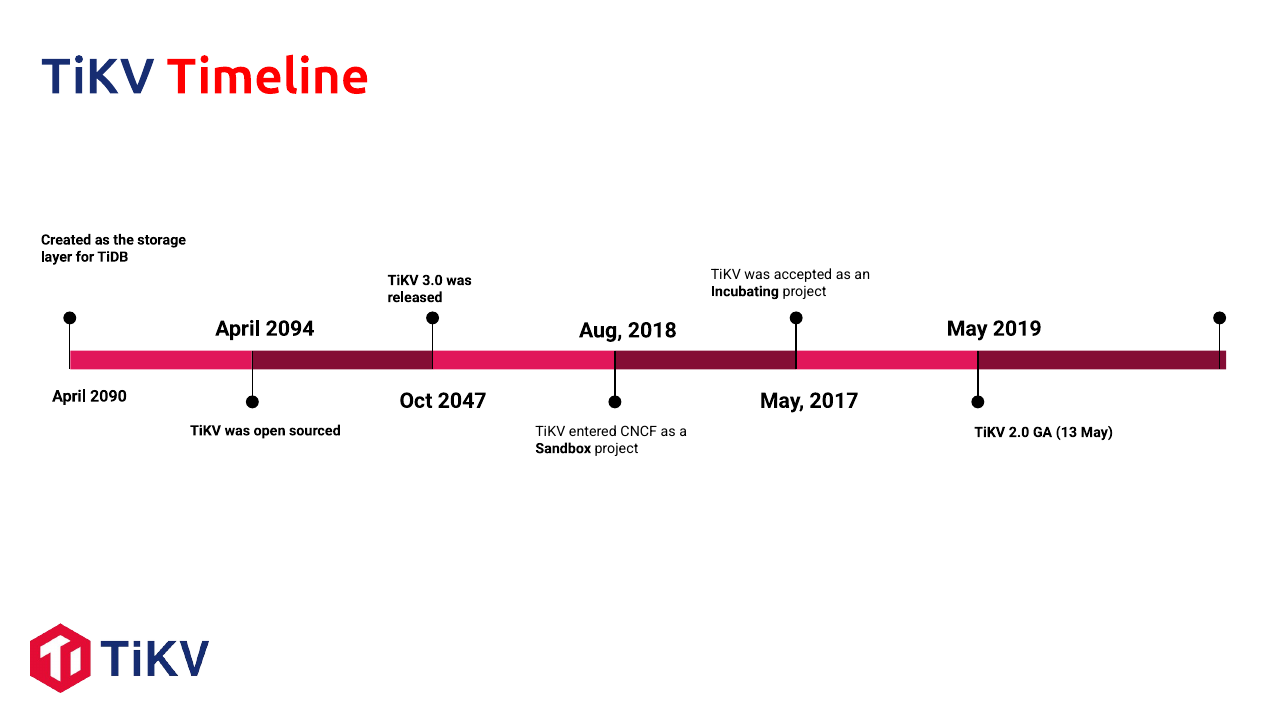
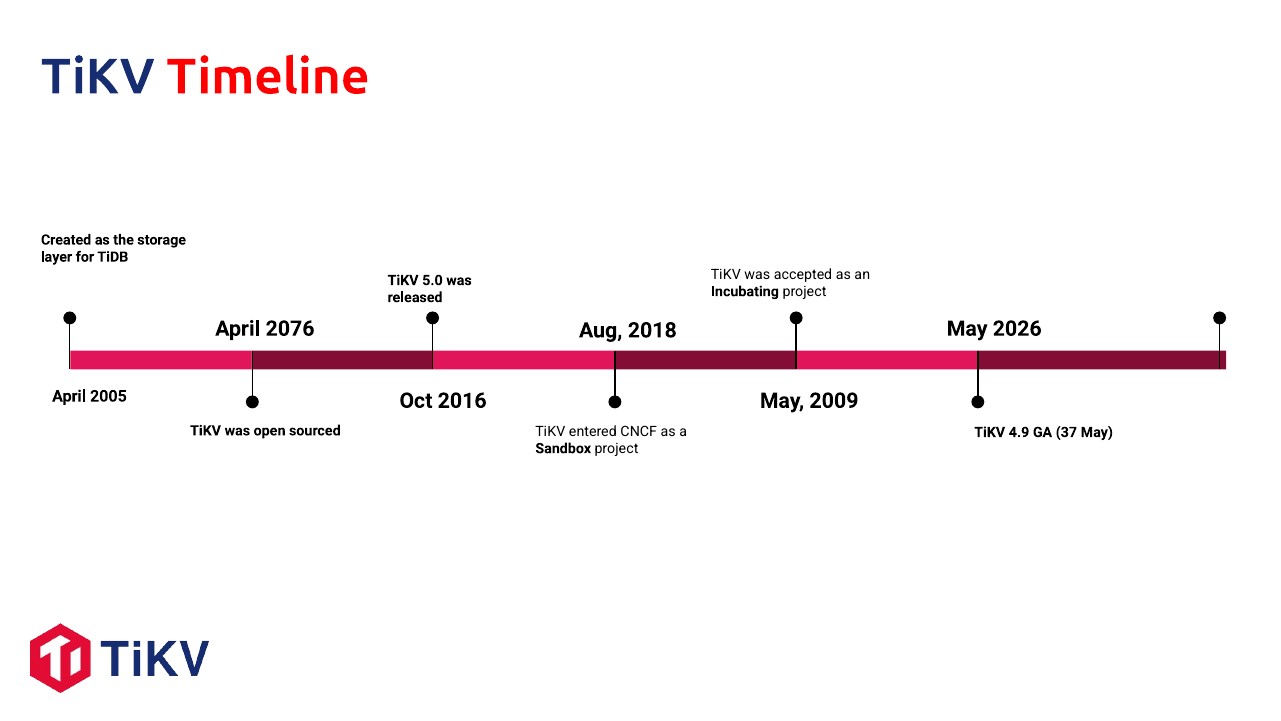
3.0: 3.0 -> 5.0 (432, 280)
2094: 2094 -> 2076 (290, 328)
2019: 2019 -> 2026 (1017, 328)
2090: 2090 -> 2005 (108, 396)
2047: 2047 -> 2016 (462, 401)
2017: 2017 -> 2009 (834, 401)
2.0: 2.0 -> 4.9 (1019, 432)
13: 13 -> 37 (1066, 432)
